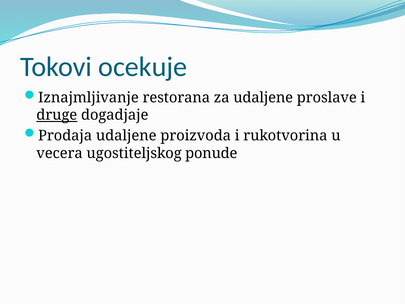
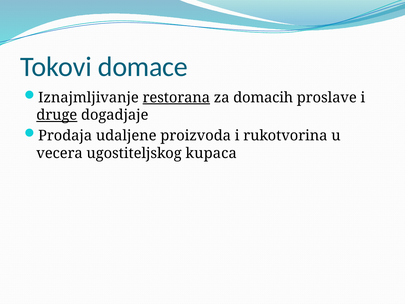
ocekuje: ocekuje -> domace (143, 67)
restorana underline: none -> present (176, 98)
za udaljene: udaljene -> domacih (263, 98)
ponude: ponude -> kupaca (211, 153)
